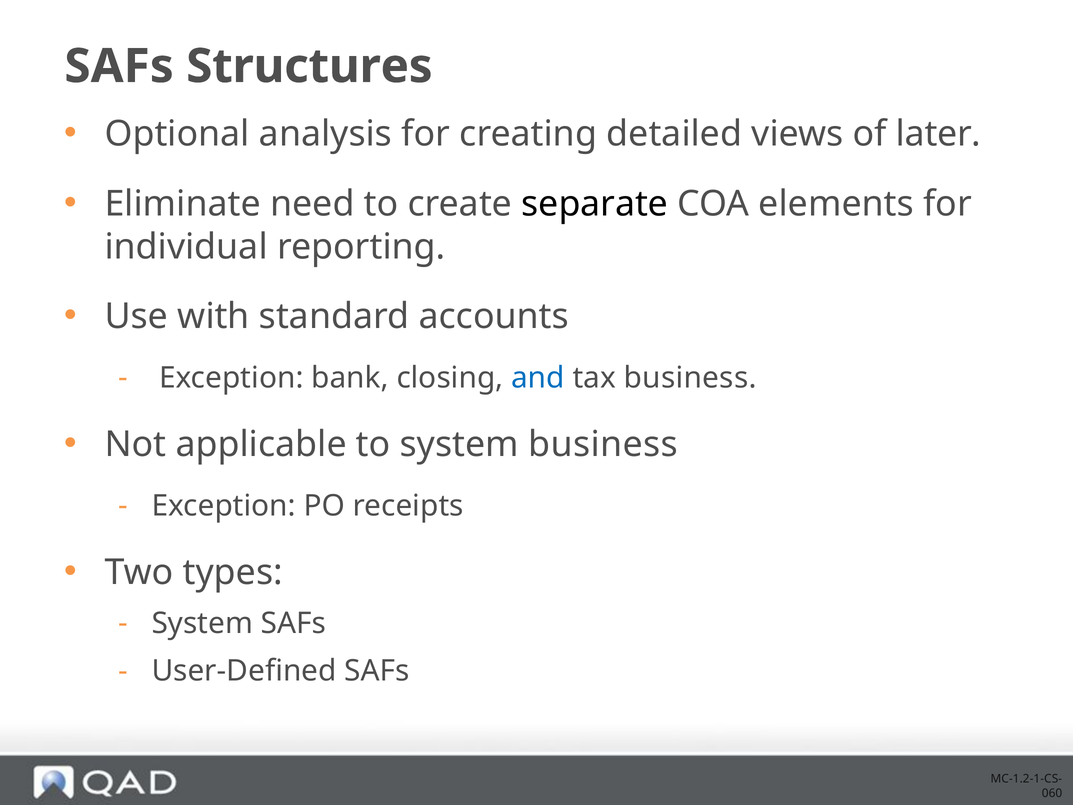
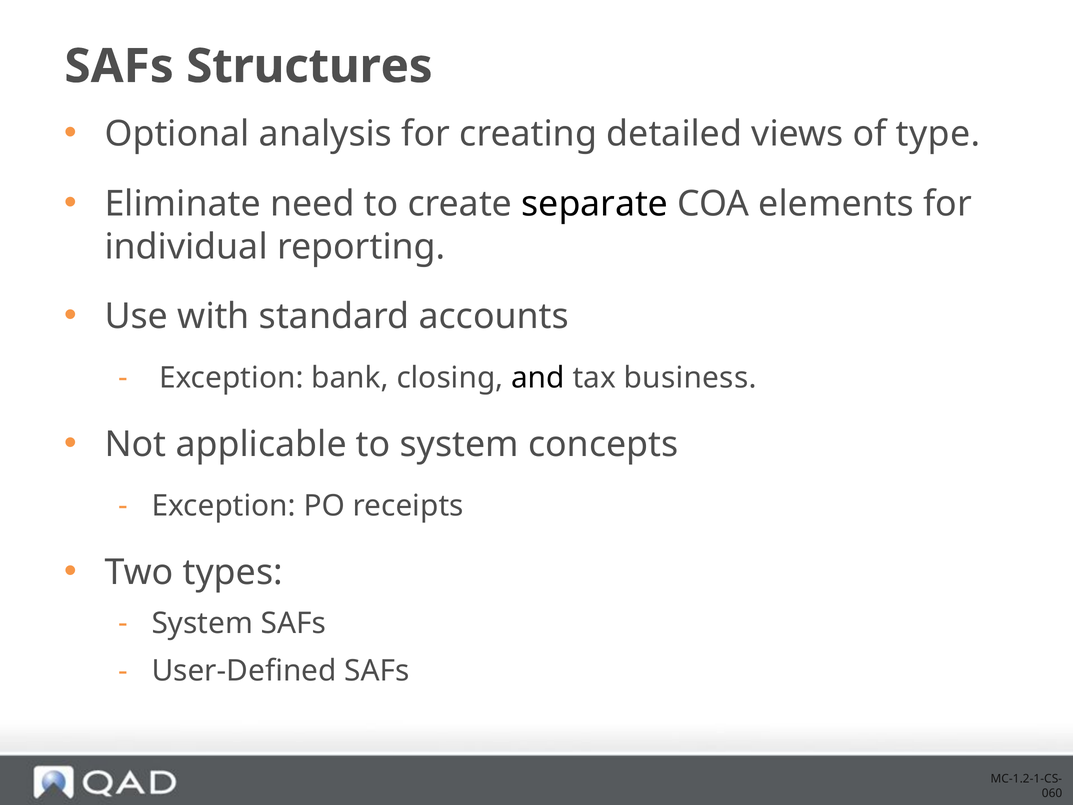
later: later -> type (938, 134)
and colour: blue -> black (538, 378)
system business: business -> concepts (603, 444)
